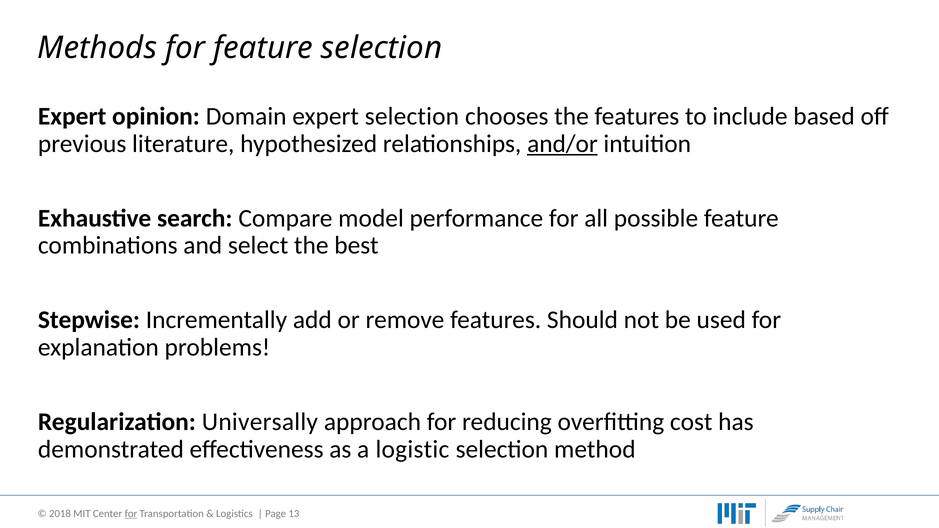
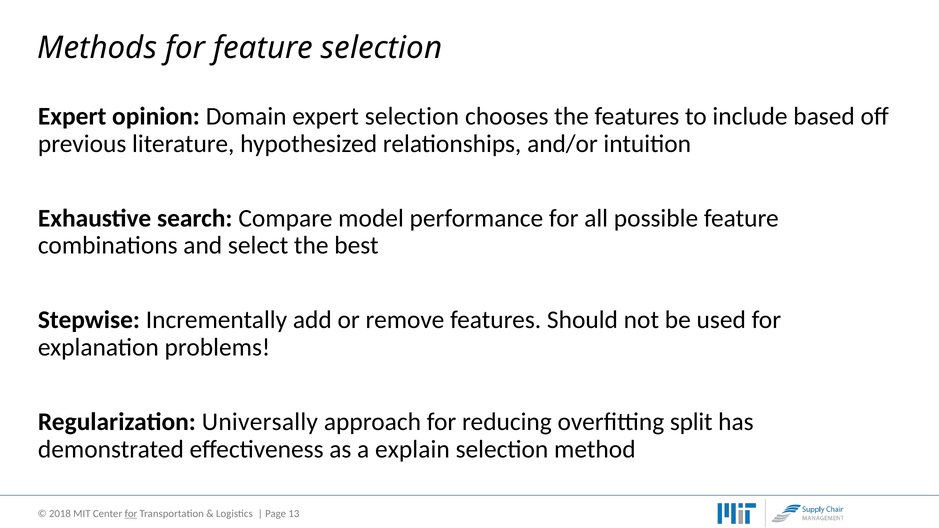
and/or underline: present -> none (562, 144)
cost: cost -> split (691, 422)
logistic: logistic -> explain (412, 450)
